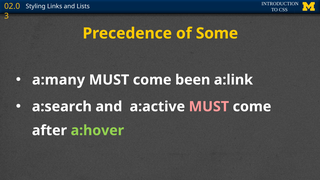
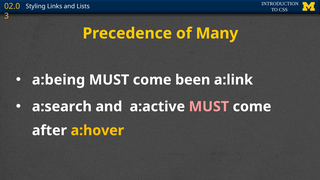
Some: Some -> Many (217, 33)
a:many: a:many -> a:being (59, 80)
a:hover colour: light green -> yellow (97, 130)
